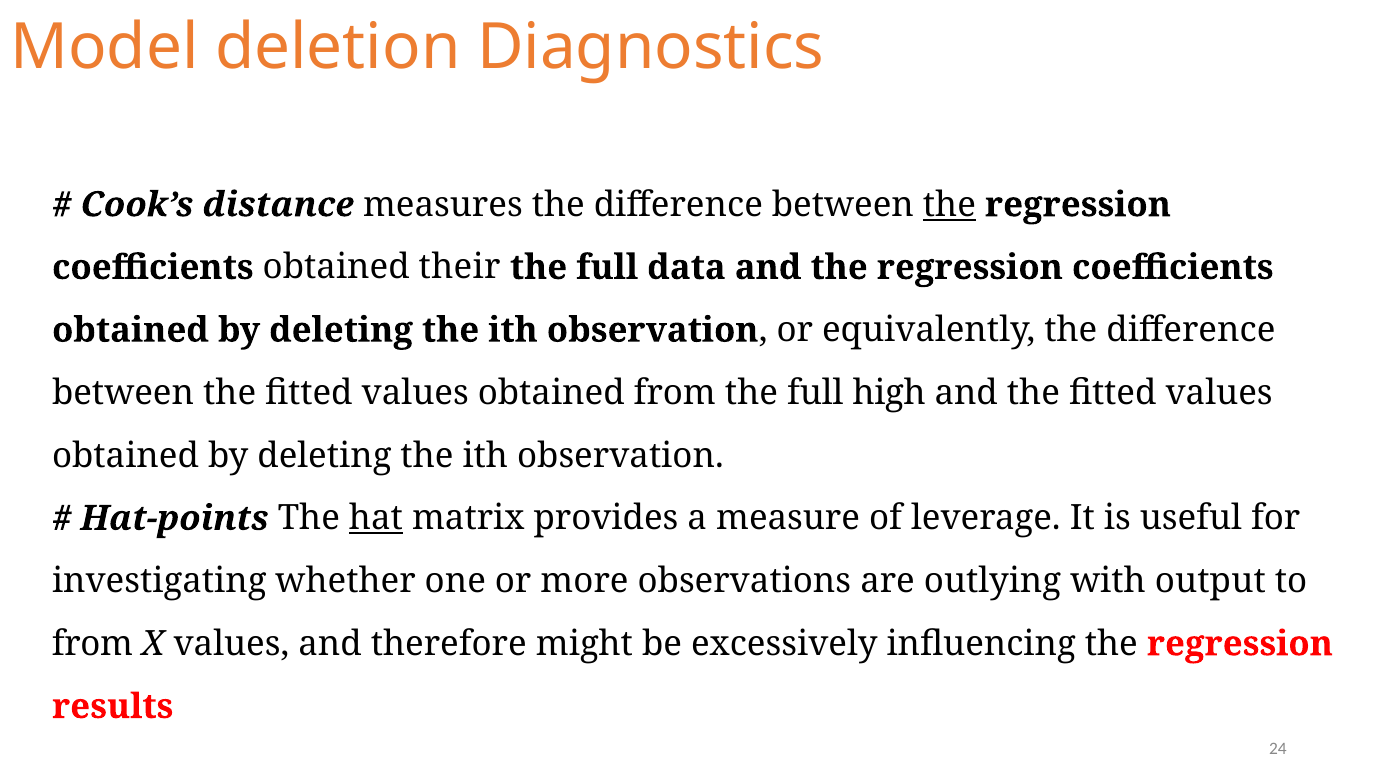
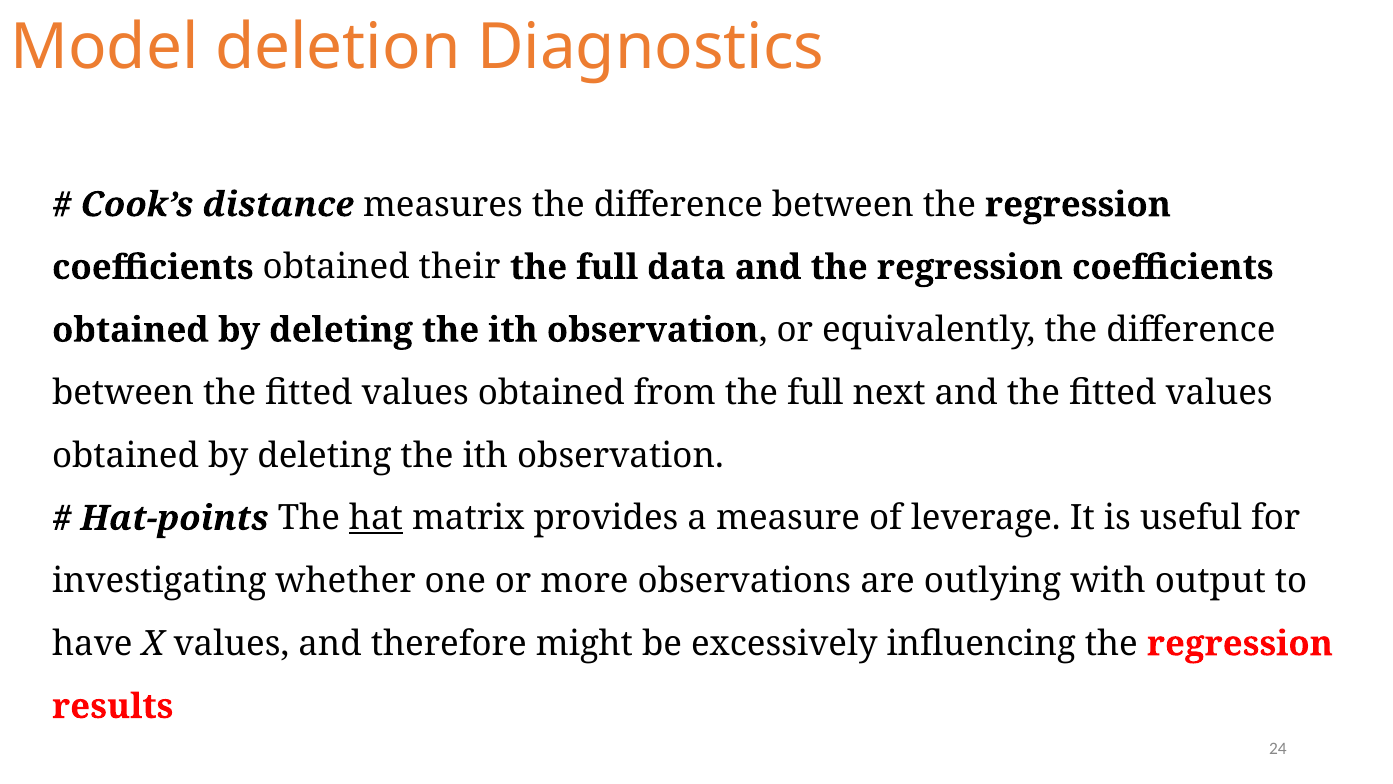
the underline: present -> none (949, 205)
high: high -> next (889, 393)
from: from -> have (92, 643)
